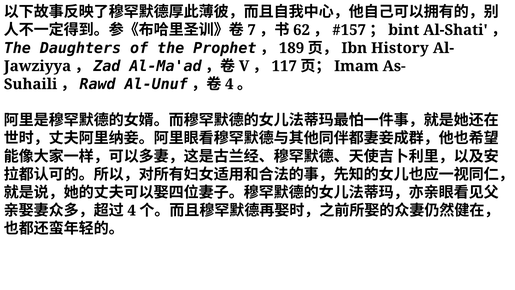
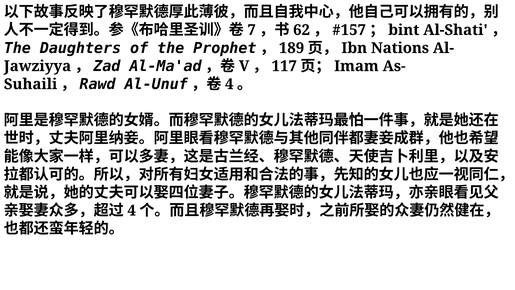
History: History -> Nations (400, 48)
